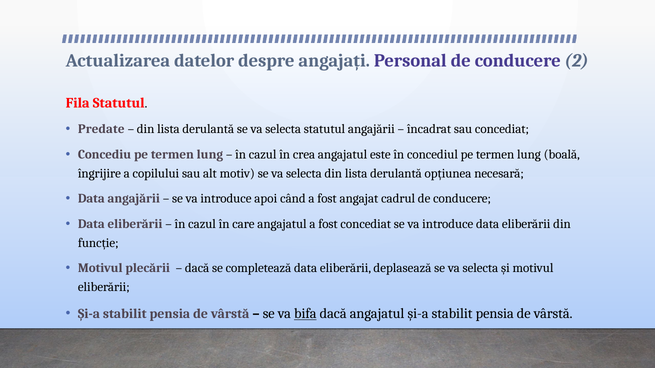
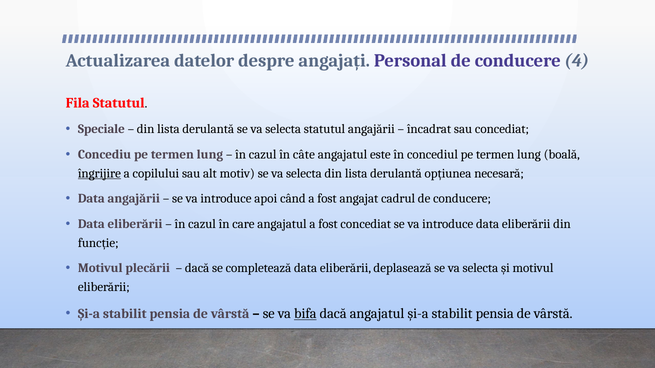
2: 2 -> 4 (577, 61)
Predate: Predate -> Speciale (101, 129)
crea: crea -> câte (304, 155)
îngrijire underline: none -> present (99, 173)
